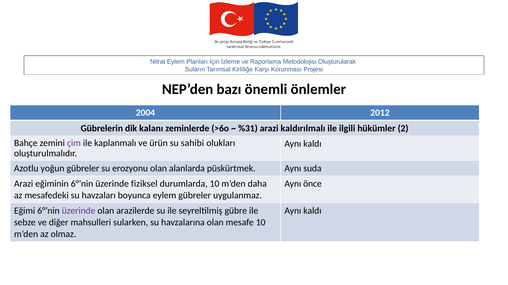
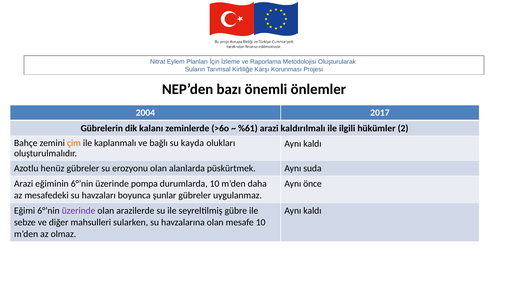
2012: 2012 -> 2017 (380, 113)
%31: %31 -> %61 (248, 129)
çim colour: purple -> orange (74, 143)
ürün: ürün -> bağlı (159, 143)
sahibi: sahibi -> kayda (192, 143)
yoğun: yoğun -> henüz (53, 169)
fiziksel: fiziksel -> pompa (144, 184)
boyunca eylem: eylem -> şunlar (165, 196)
